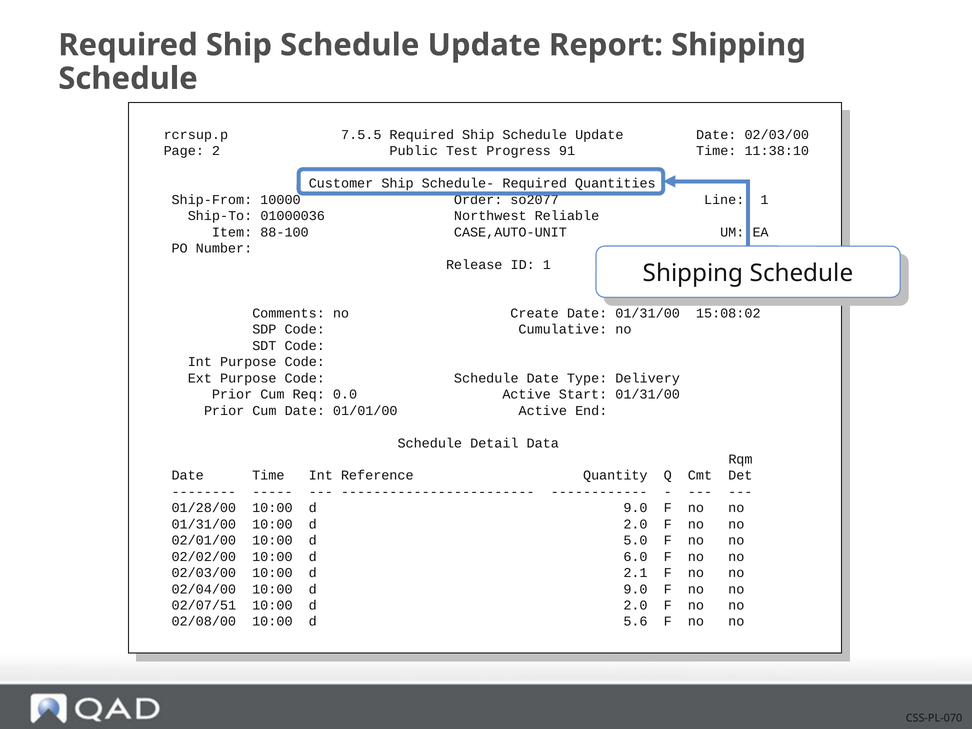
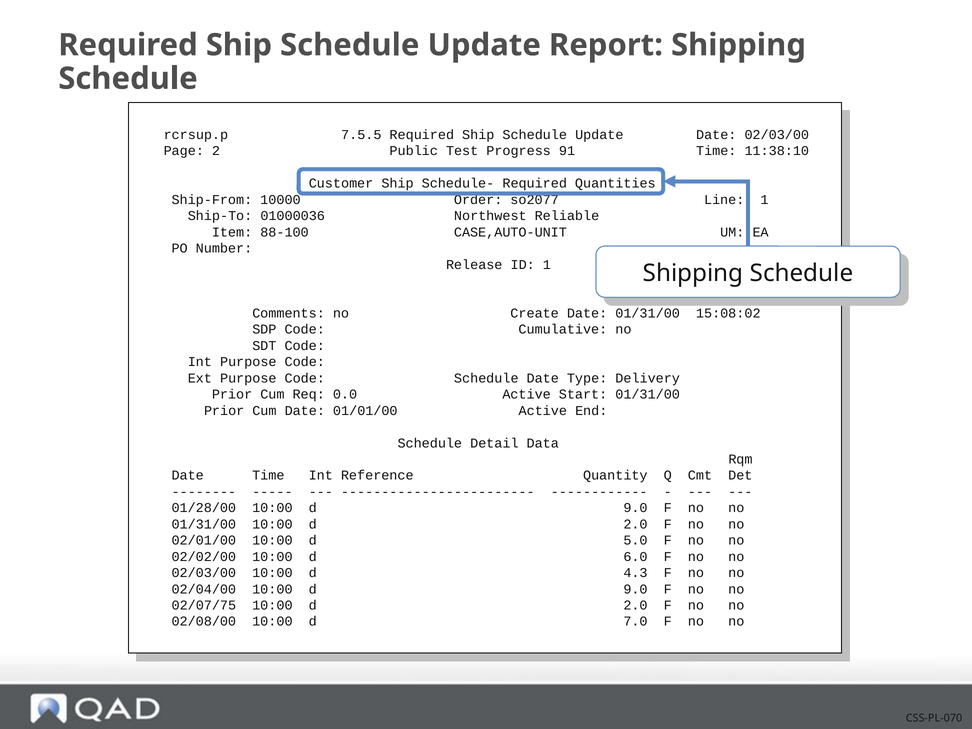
2.1: 2.1 -> 4.3 (635, 573)
02/07/51: 02/07/51 -> 02/07/75 (204, 605)
5.6: 5.6 -> 7.0 (635, 622)
